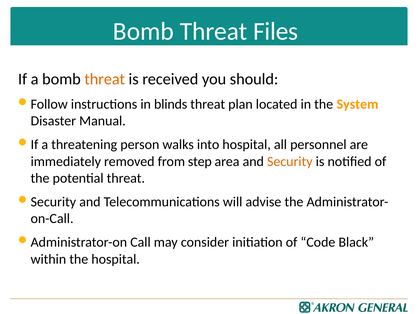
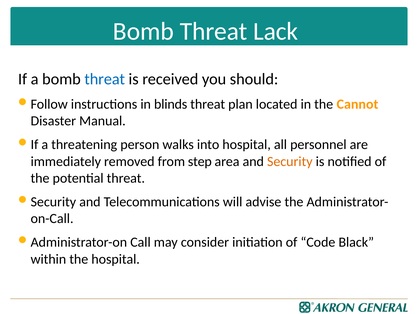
Files: Files -> Lack (276, 31)
threat colour: orange -> blue (105, 79)
System: System -> Cannot (357, 104)
